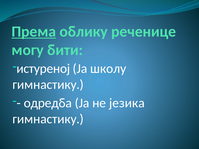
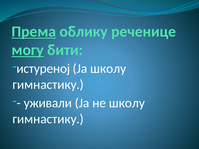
могу underline: none -> present (28, 50)
одредба: одредба -> уживали (48, 103)
не језика: језика -> школу (127, 103)
